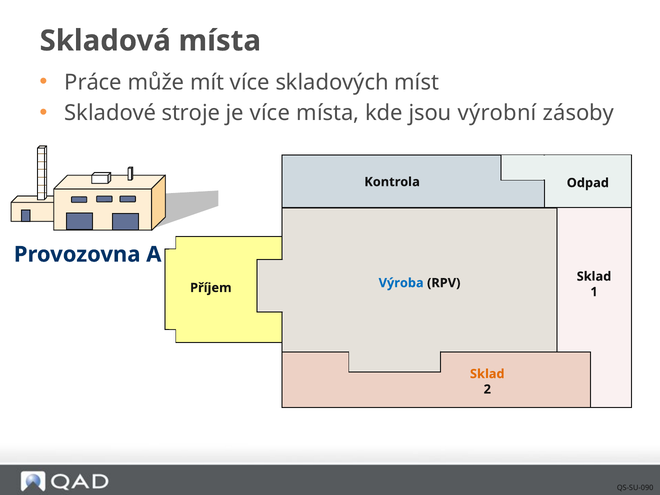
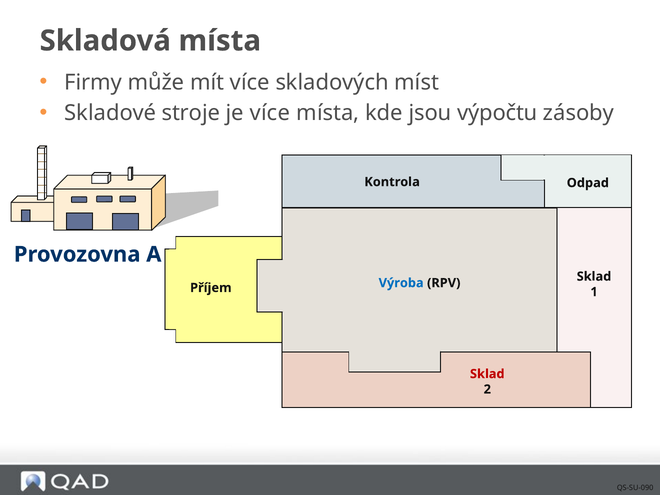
Práce: Práce -> Firmy (93, 82)
výrobní: výrobní -> výpočtu (497, 113)
Sklad colour: orange -> red (487, 374)
